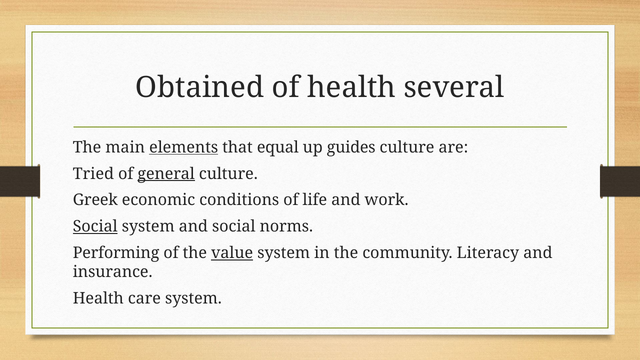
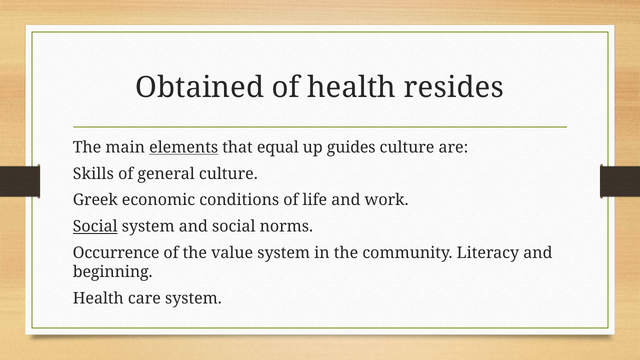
several: several -> resides (454, 88)
Tried: Tried -> Skills (93, 174)
general underline: present -> none (166, 174)
Performing: Performing -> Occurrence (116, 253)
value underline: present -> none (232, 253)
insurance: insurance -> beginning (113, 272)
